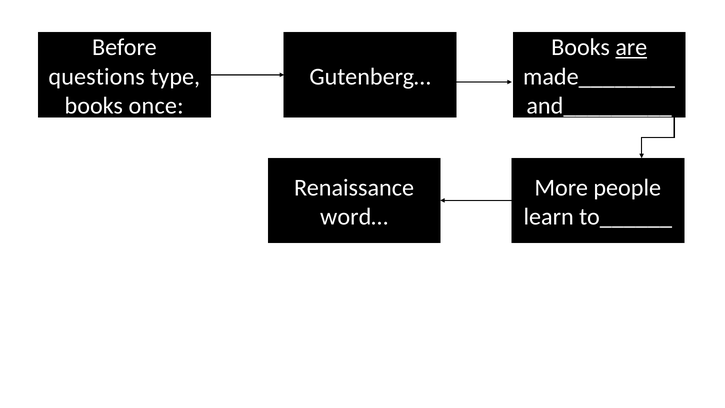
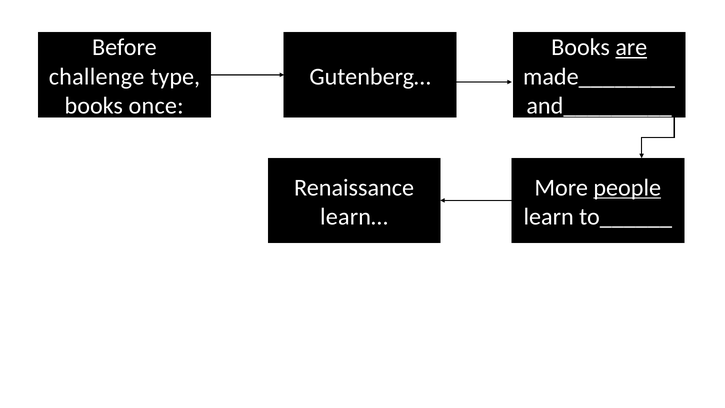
questions: questions -> challenge (97, 76)
people underline: none -> present (627, 187)
word…: word… -> learn… (354, 217)
